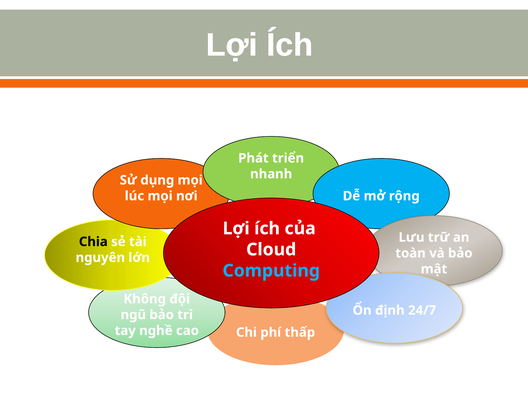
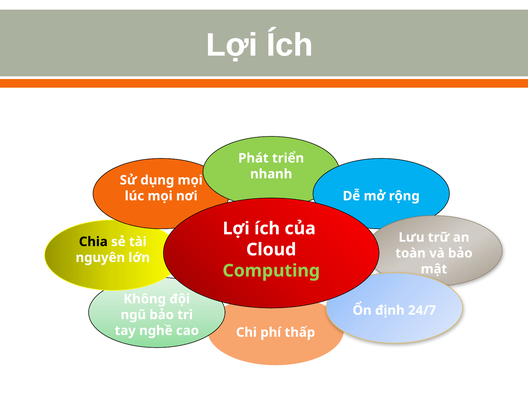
Computing colour: light blue -> light green (271, 271)
